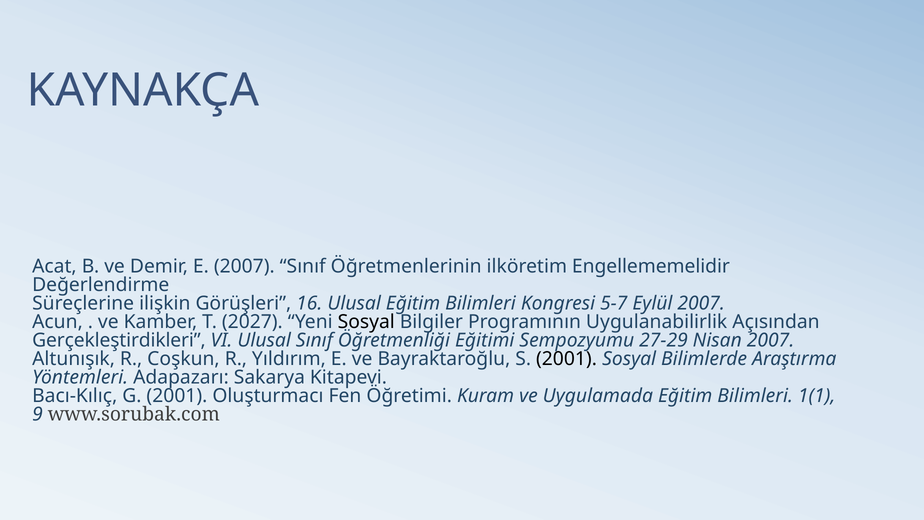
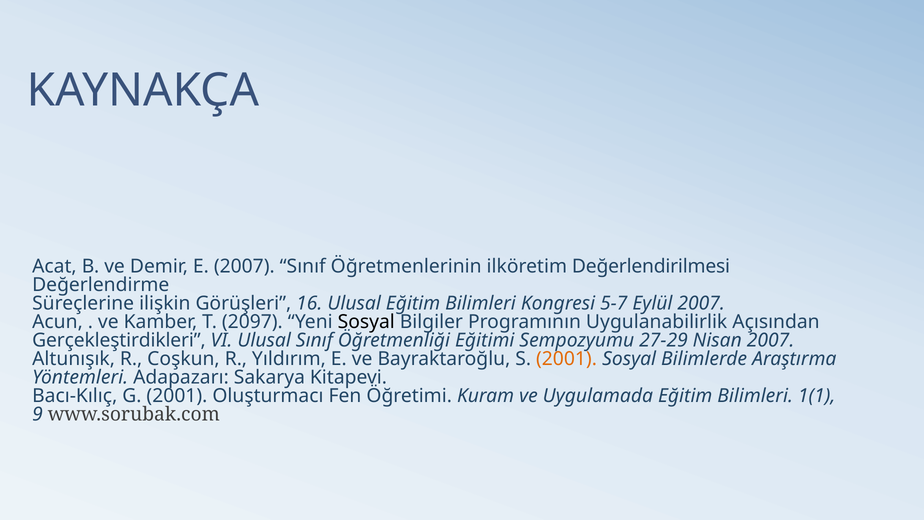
Engellememelidir: Engellememelidir -> Değerlendirilmesi (651, 266)
2027: 2027 -> 2097 (252, 322)
2001 colour: black -> orange (566, 359)
